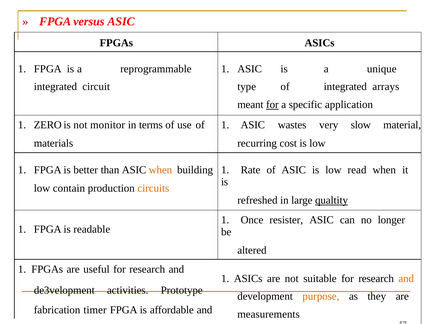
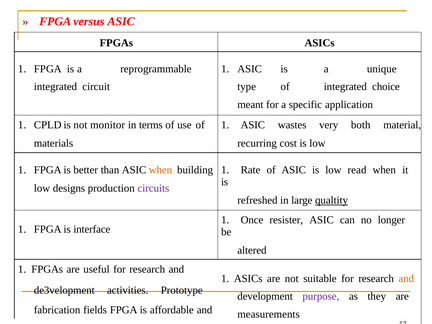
arrays: arrays -> choice (386, 87)
for underline: present -> none (272, 105)
ZERO: ZERO -> CPLD (48, 125)
slow: slow -> both (361, 125)
contain: contain -> designs (69, 188)
circuits colour: orange -> purple (153, 188)
readable: readable -> interface (92, 229)
purpose colour: orange -> purple (321, 296)
timer: timer -> fields (95, 310)
